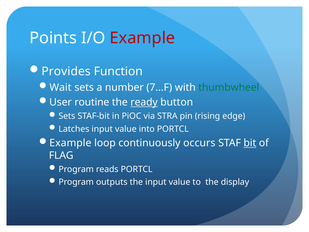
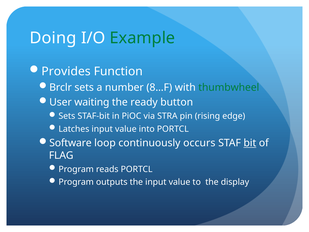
Points: Points -> Doing (53, 38)
Example colour: red -> green (142, 38)
Wait: Wait -> Brclr (61, 87)
7…F: 7…F -> 8…F (159, 87)
routine: routine -> waiting (92, 102)
ready underline: present -> none (144, 102)
Example: Example -> Software (70, 143)
